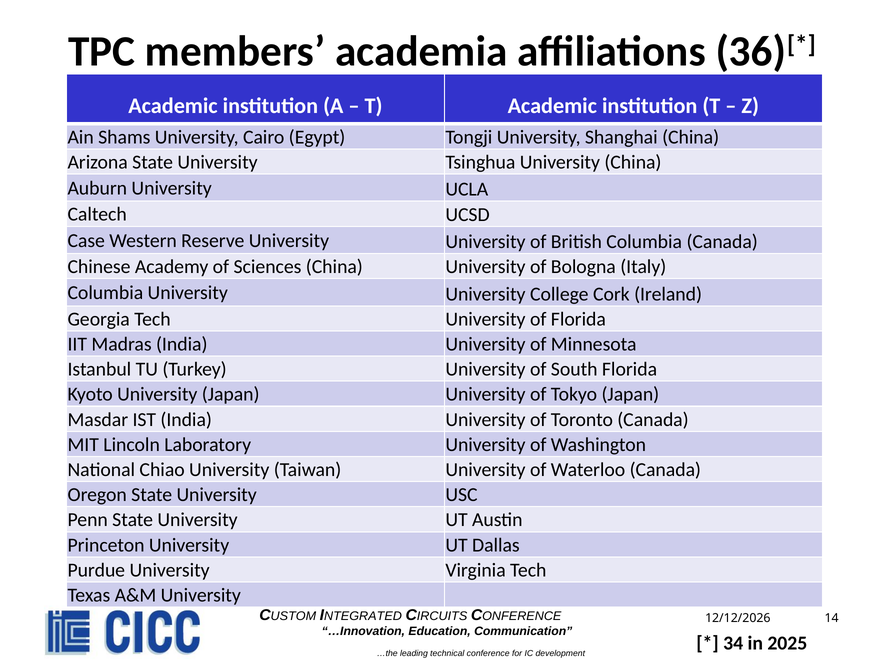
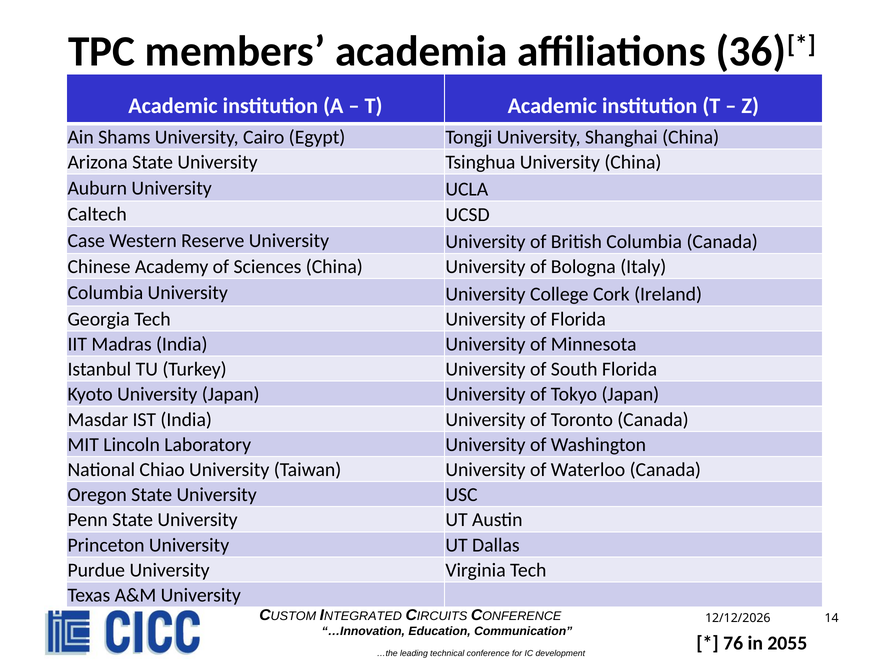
34: 34 -> 76 (733, 643)
2025: 2025 -> 2055 (787, 643)
